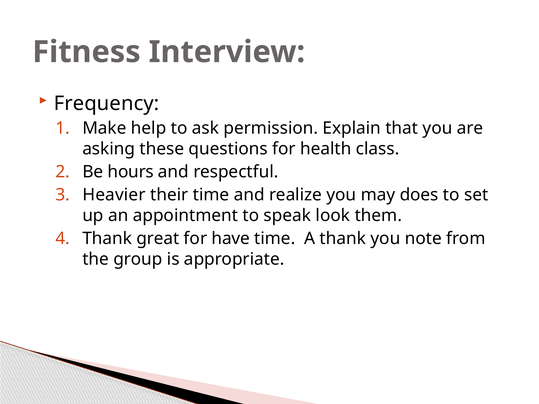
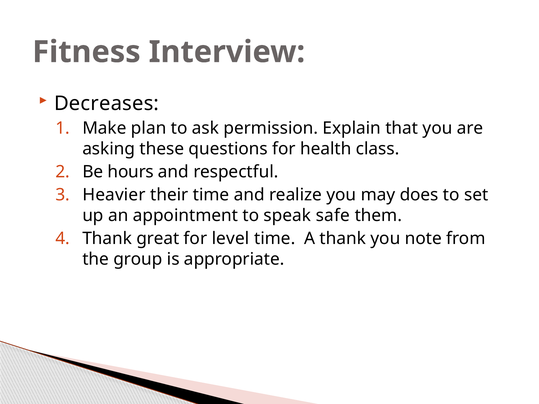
Frequency: Frequency -> Decreases (107, 104)
help: help -> plan (149, 128)
look: look -> safe (333, 216)
have: have -> level (231, 239)
